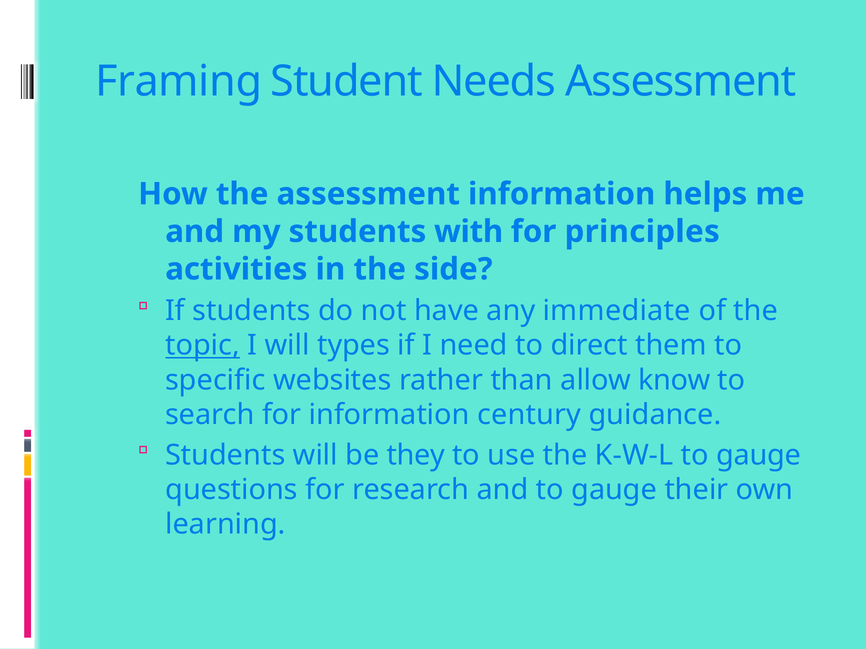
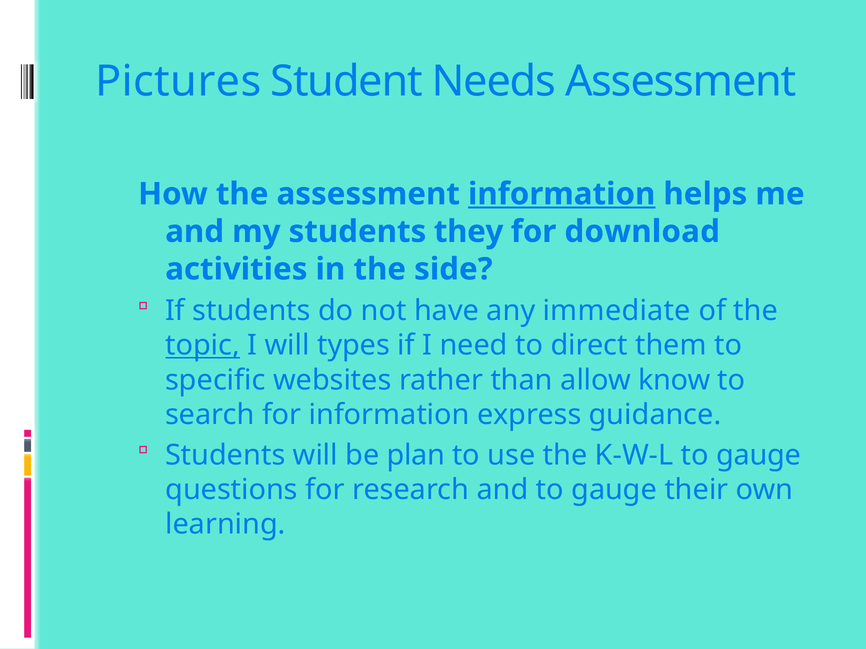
Framing: Framing -> Pictures (178, 82)
information underline: none -> present (562, 194)
with: with -> they (469, 232)
principles: principles -> download (642, 232)
century: century -> express (529, 415)
they: they -> plan (416, 455)
